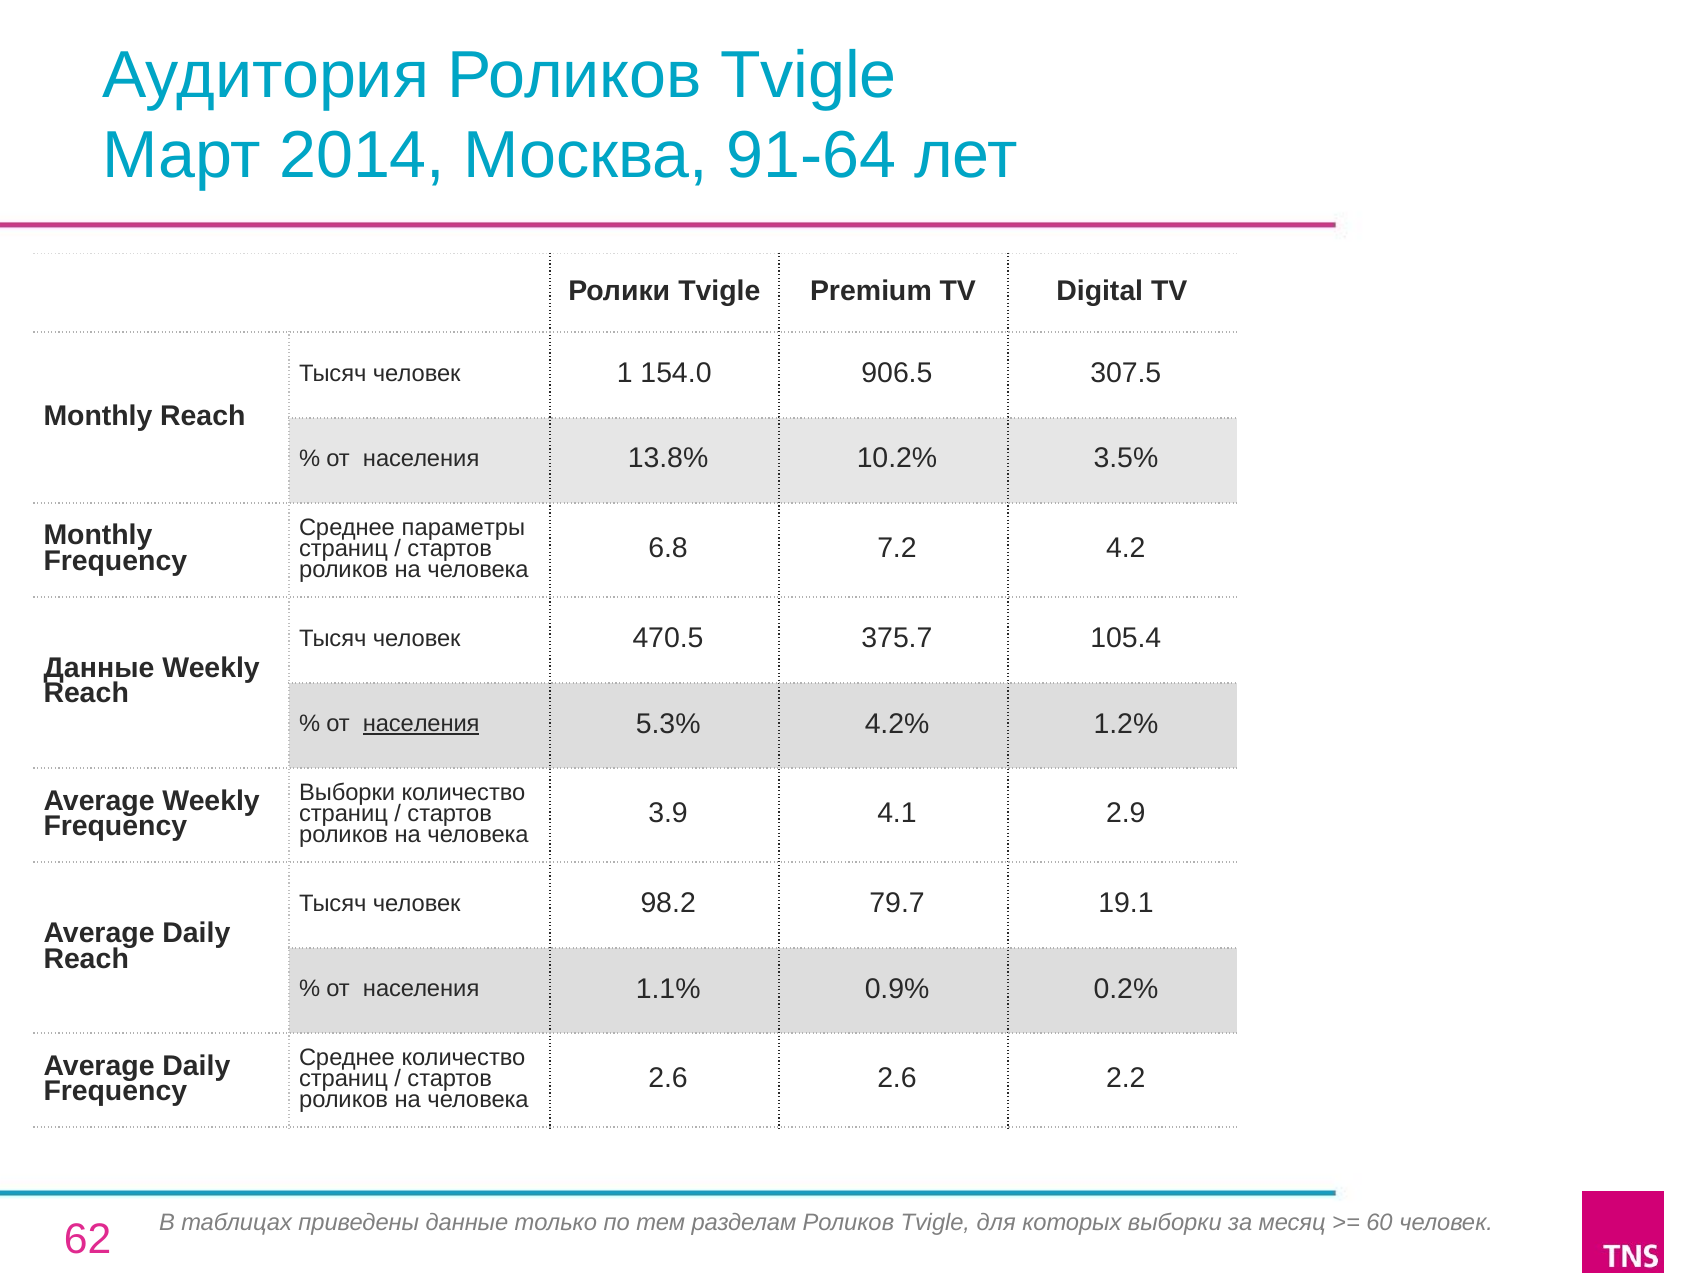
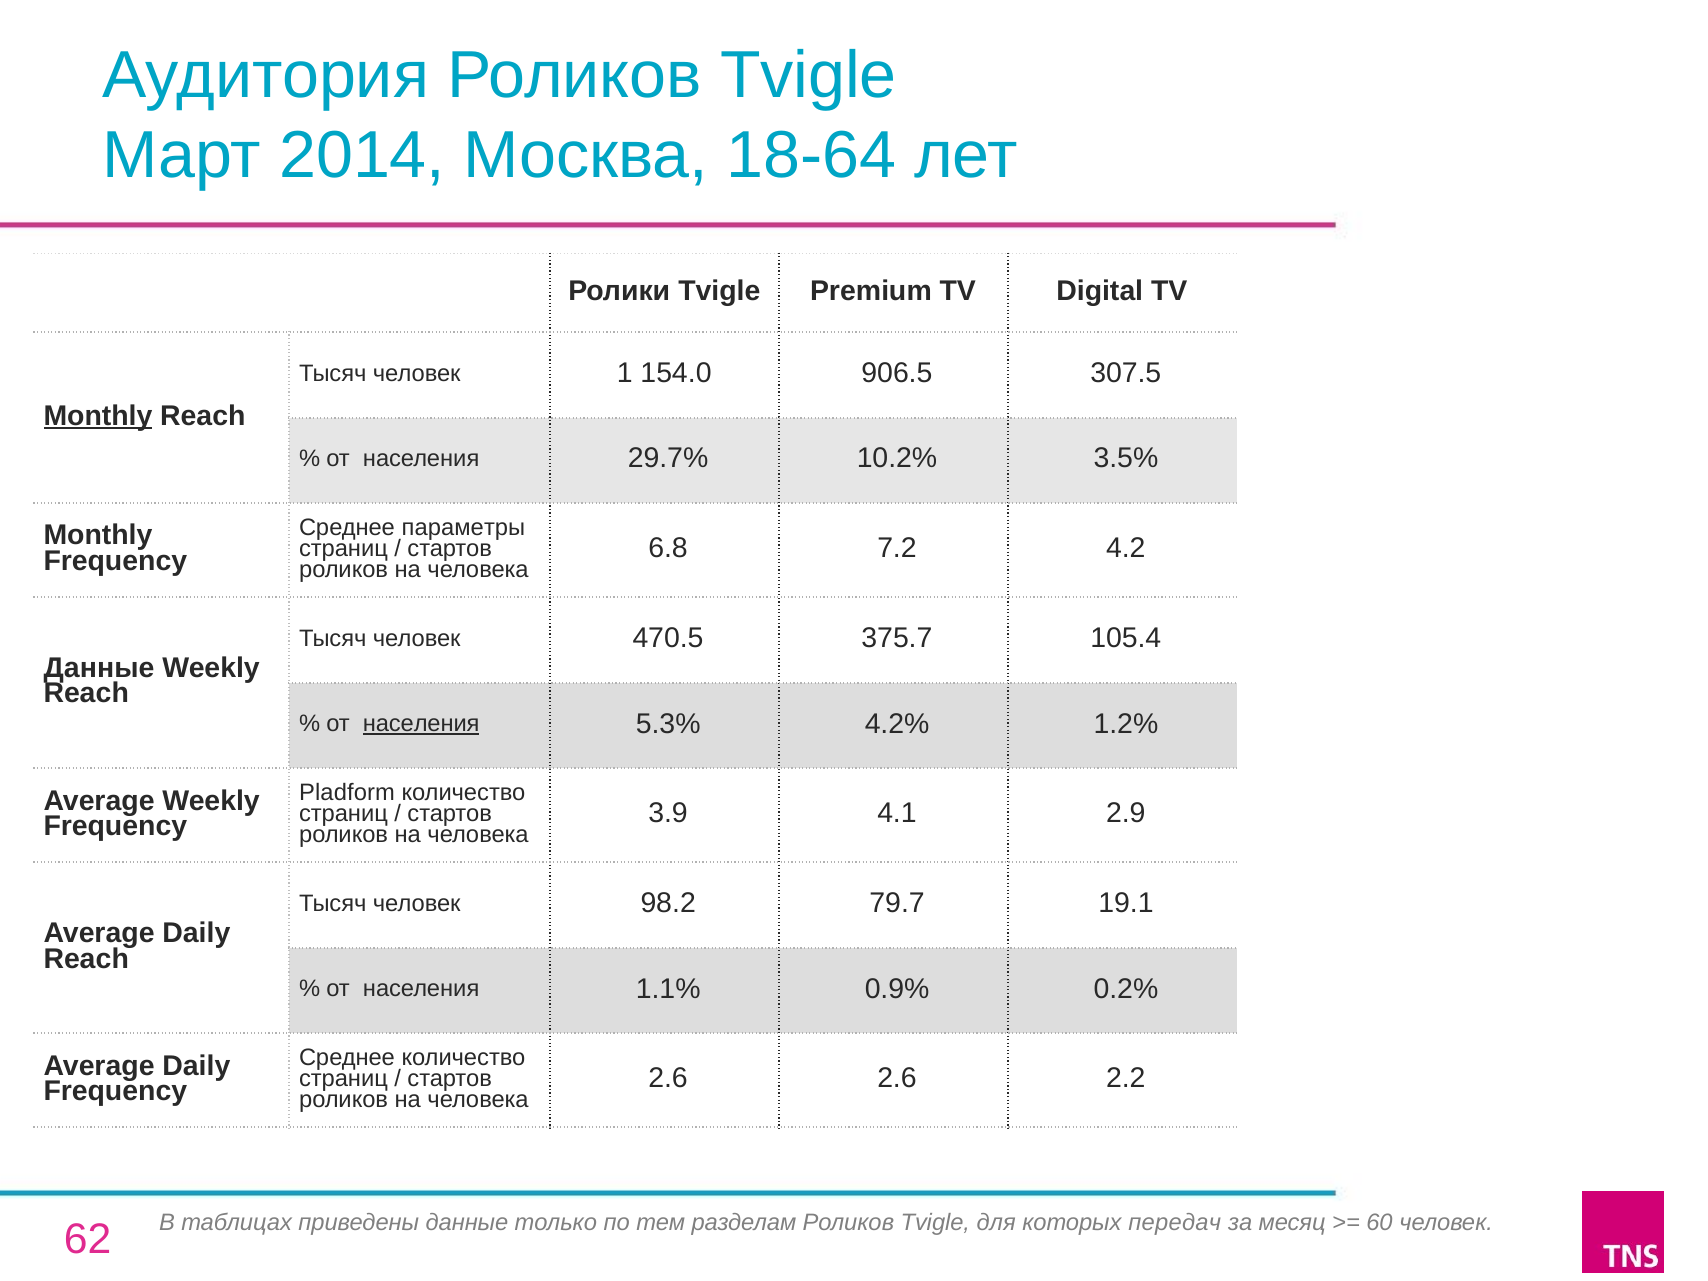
91-64: 91-64 -> 18-64 (811, 155)
Monthly underline: none -> present (98, 416)
13.8%: 13.8% -> 29.7% (668, 459)
Выборки: Выборки -> Pladform (347, 792)
которых выборки: выборки -> передач (1175, 1222)
